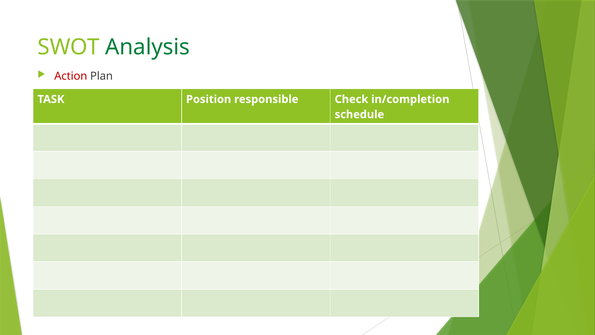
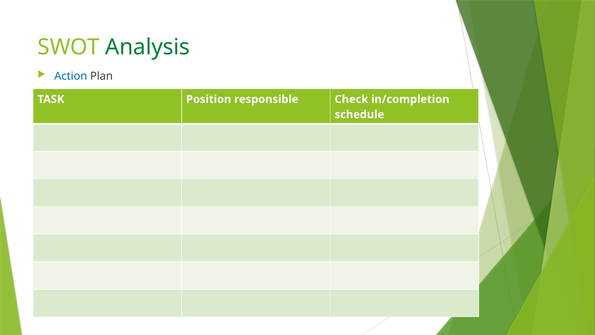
Action colour: red -> blue (71, 76)
